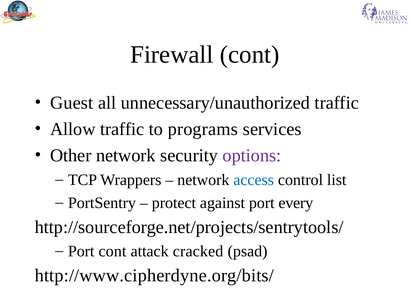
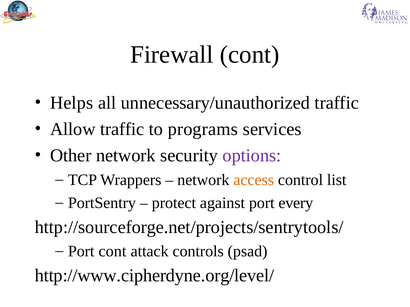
Guest: Guest -> Helps (72, 103)
access colour: blue -> orange (254, 180)
cracked: cracked -> controls (198, 252)
http://www.cipherdyne.org/bits/: http://www.cipherdyne.org/bits/ -> http://www.cipherdyne.org/level/ (154, 276)
